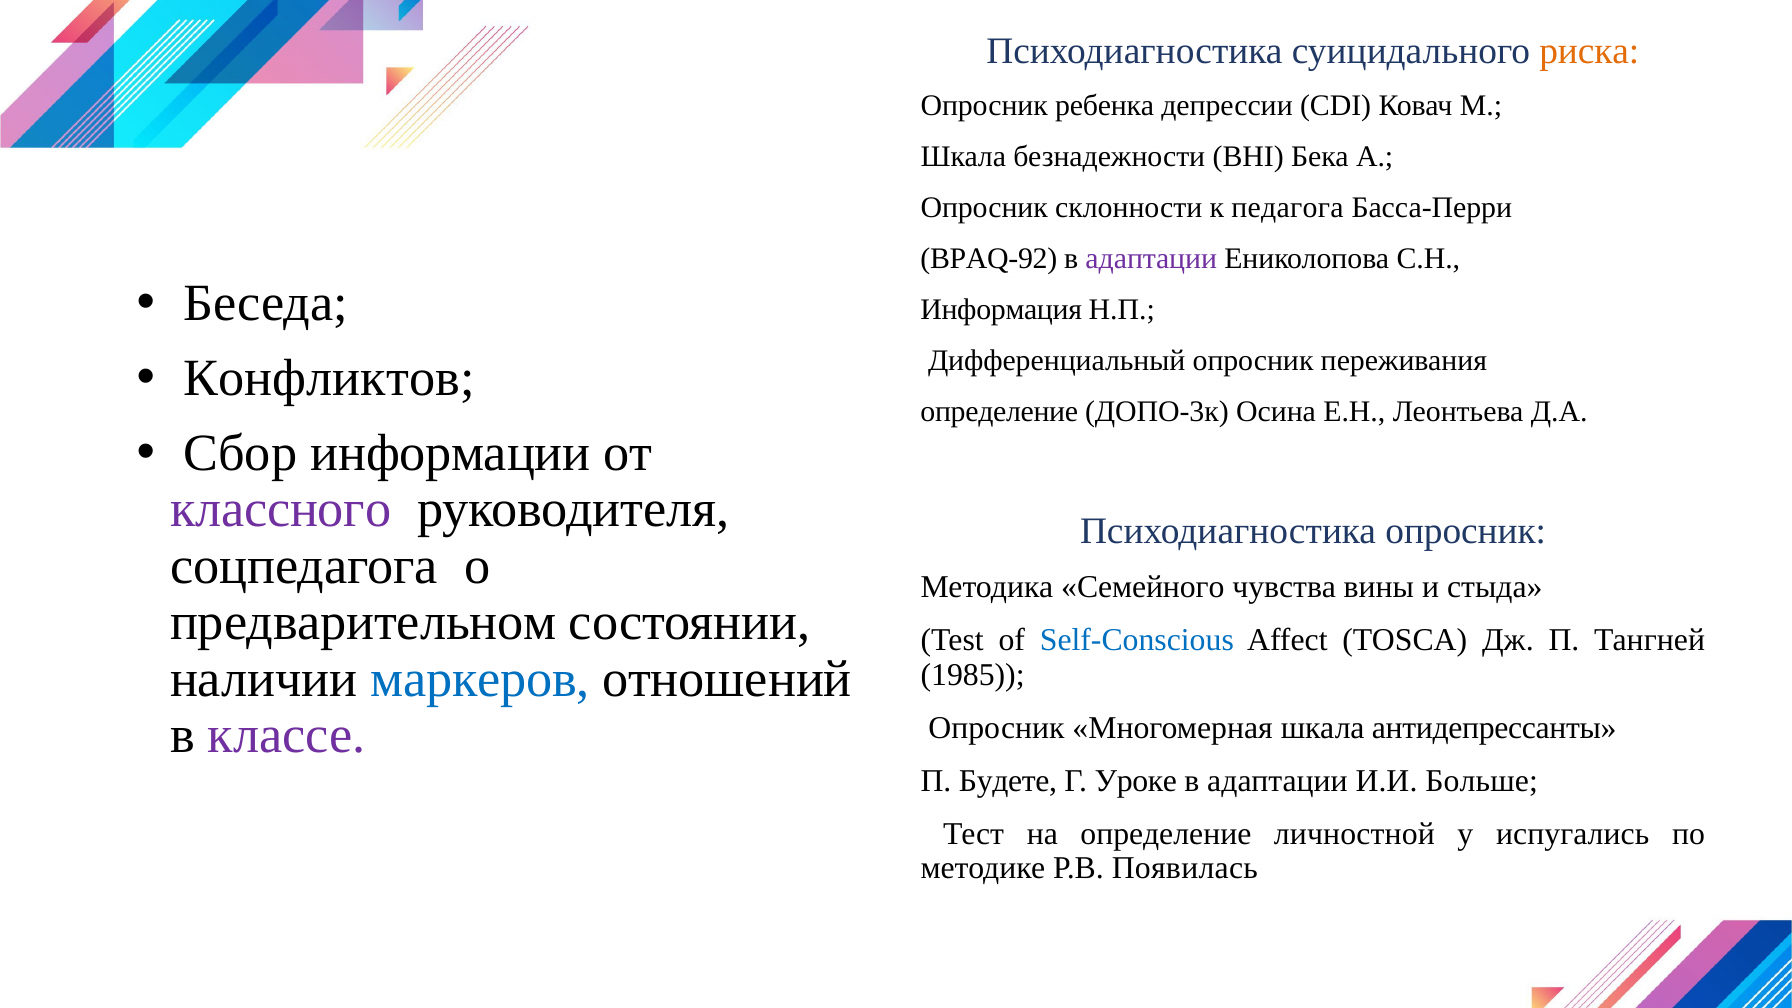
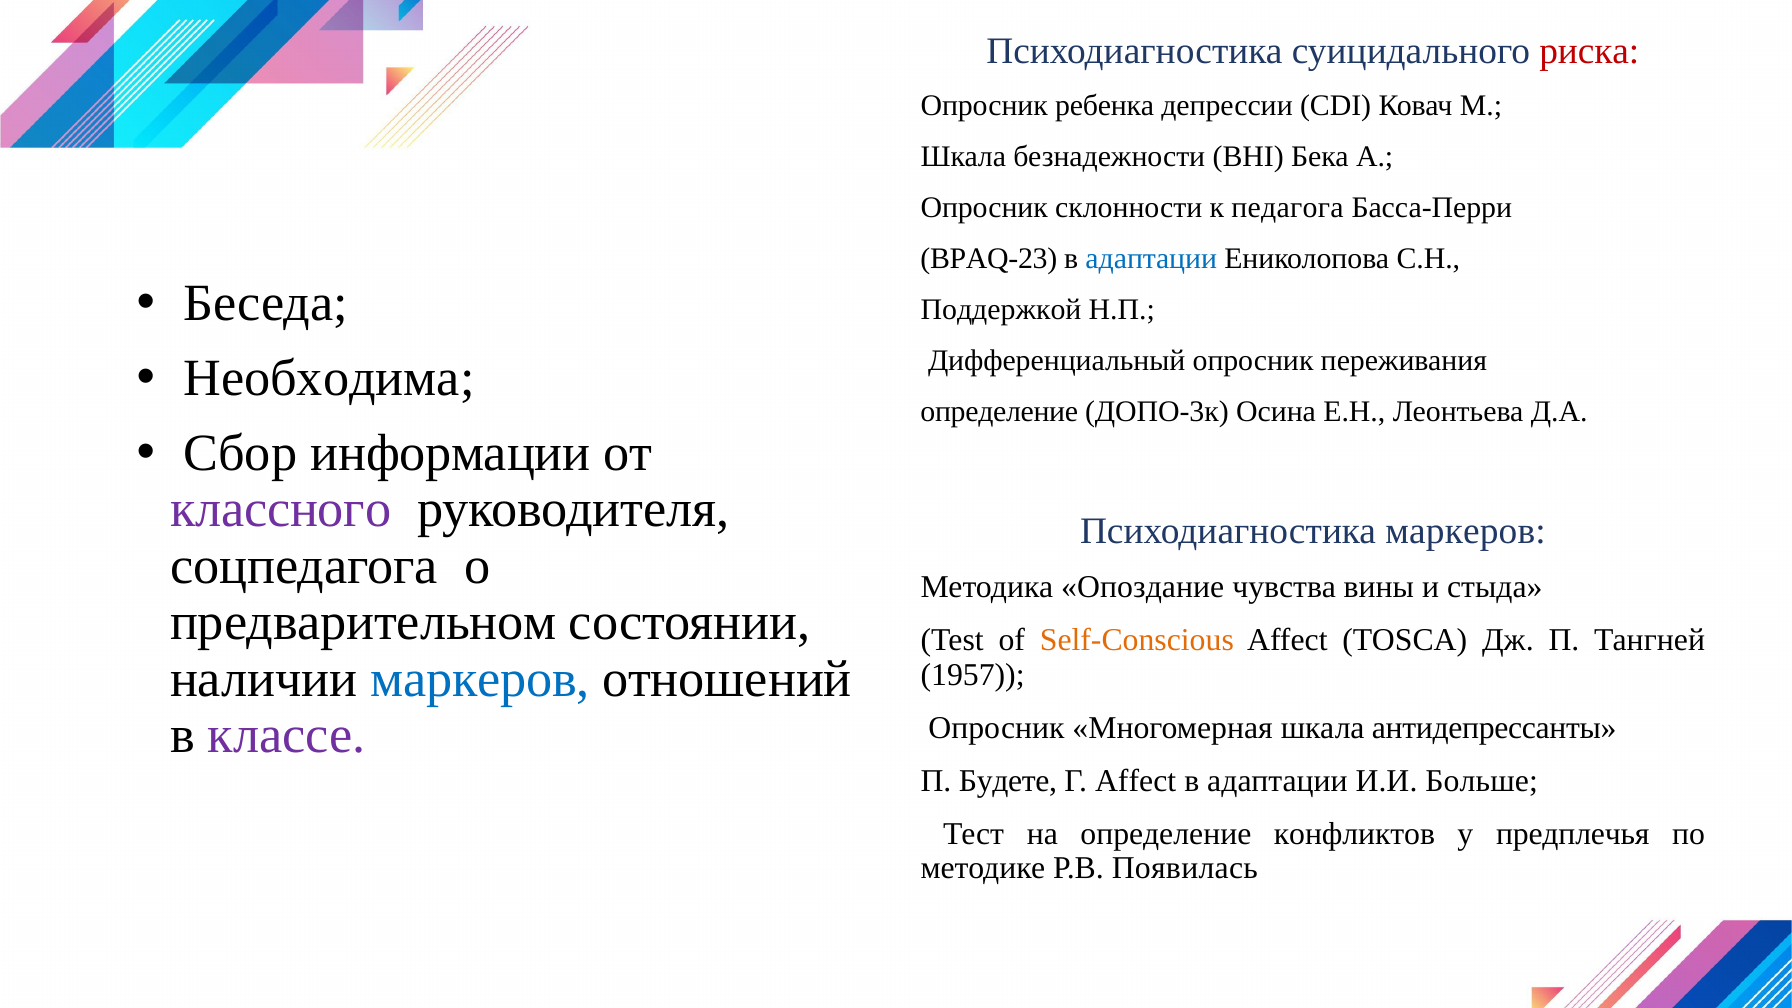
риска colour: orange -> red (1589, 51)
BPAQ-92: BPAQ-92 -> BPAQ-23 (989, 259)
адаптации colour: purple -> blue (1151, 259)
Информация: Информация -> Поддержкой (1001, 310)
Конфликтов: Конфликтов -> Необходима (329, 378)
Психодиагностика опросник: опросник -> маркеров (1466, 531)
Семейного: Семейного -> Опоздание (1143, 587)
Self-Conscious colour: blue -> orange (1137, 640)
1985: 1985 -> 1957 (973, 675)
Г Уроке: Уроке -> Affect (1136, 781)
личностной: личностной -> конфликтов (1354, 834)
испугались: испугались -> предплечья (1573, 834)
